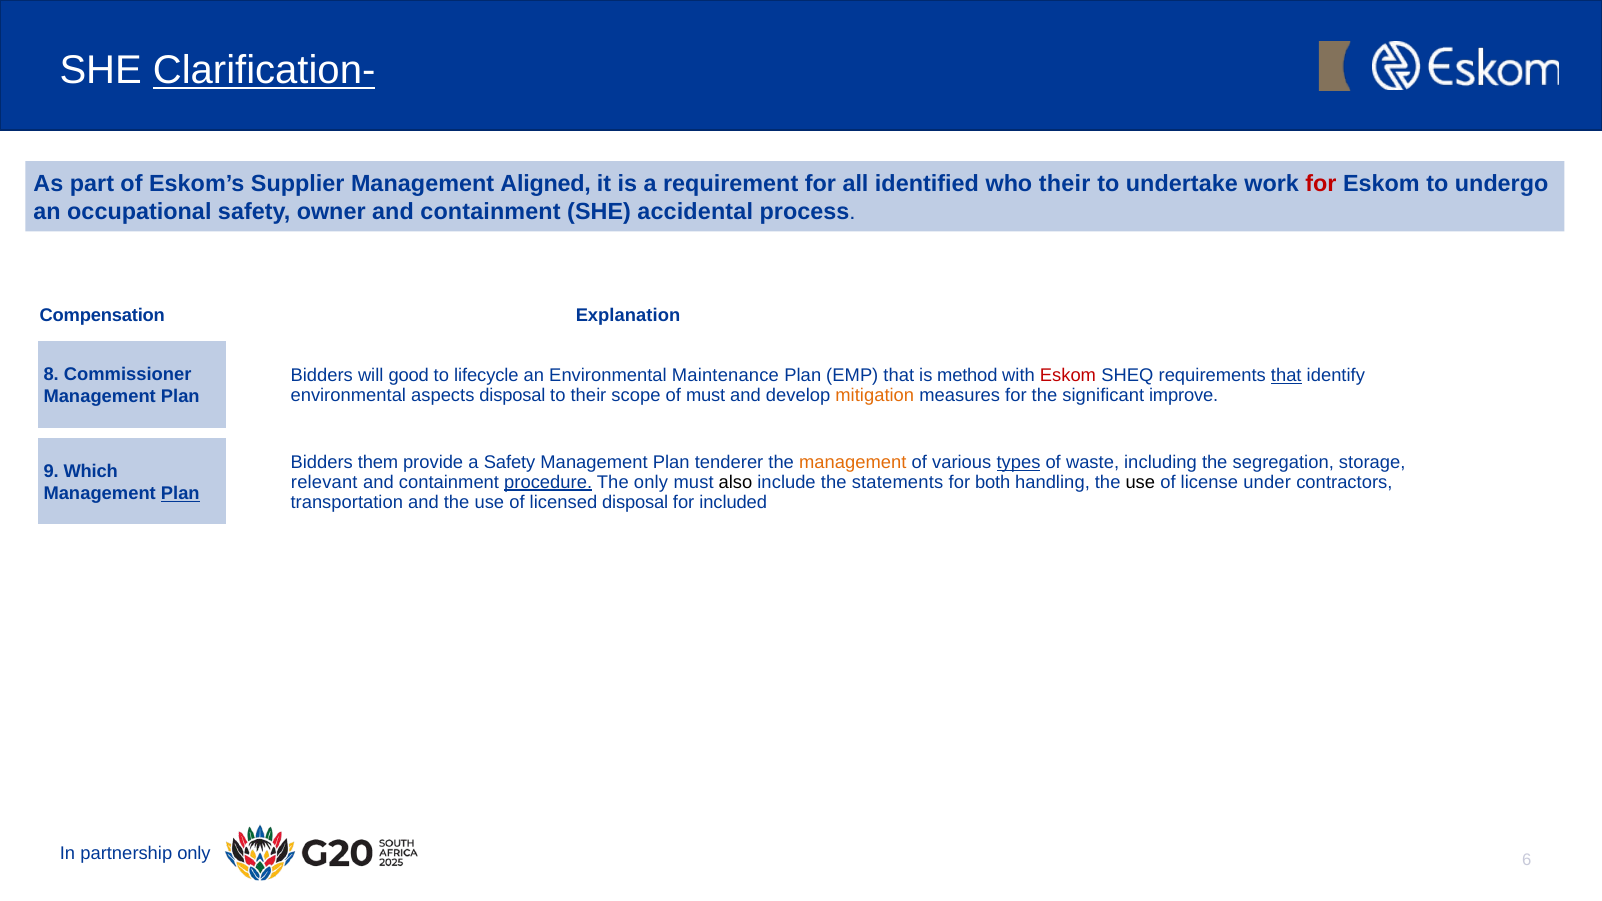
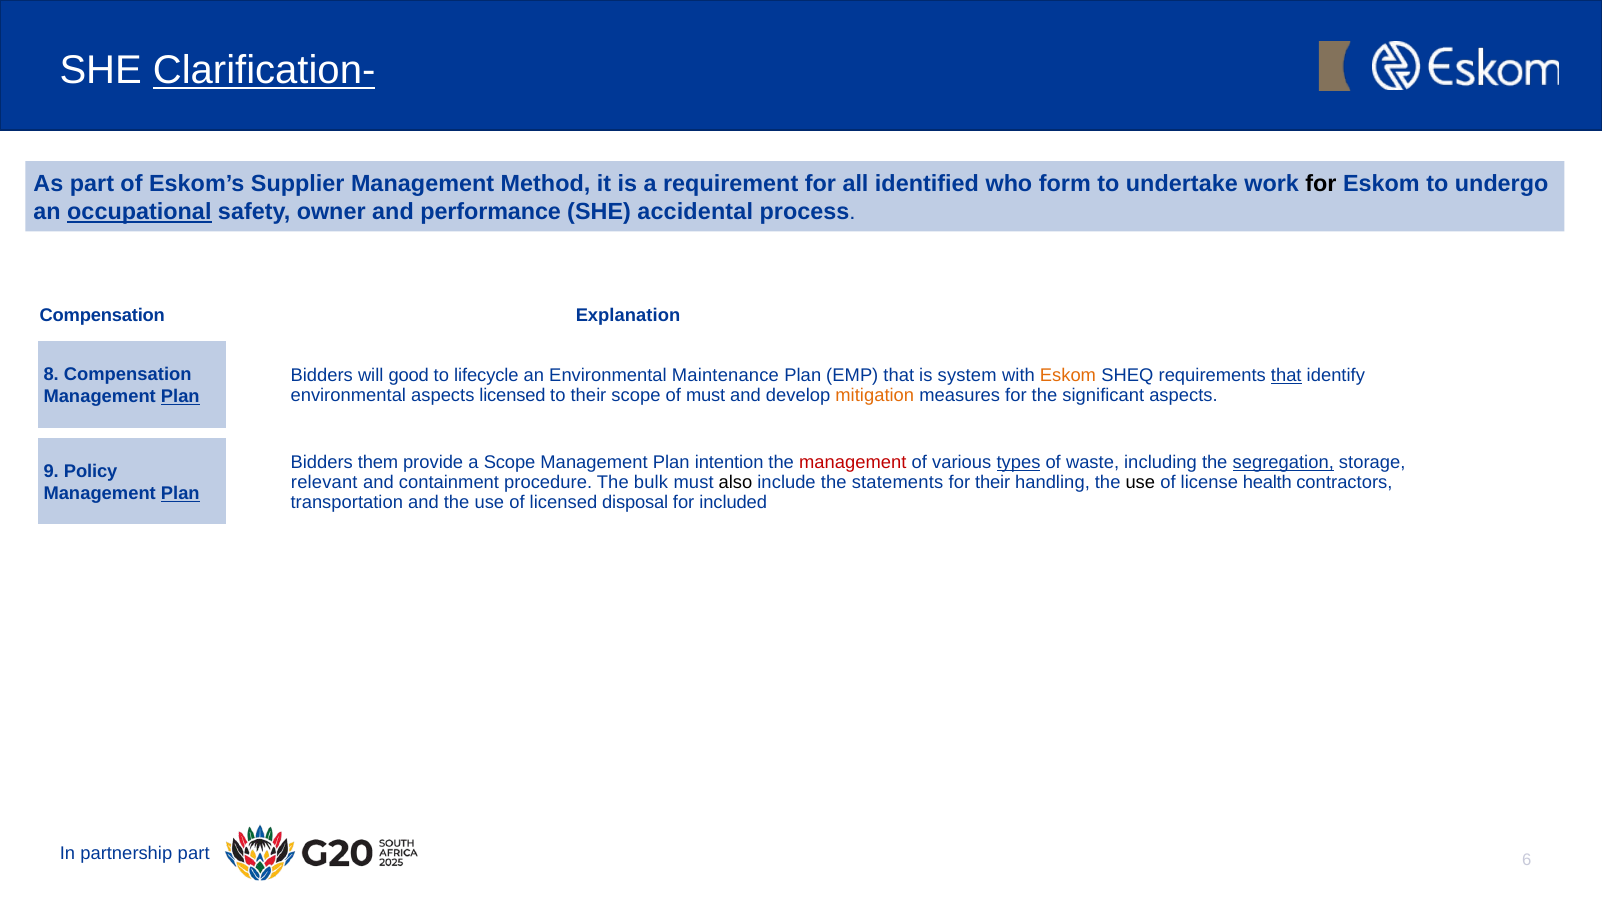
Aligned: Aligned -> Method (545, 184)
who their: their -> form (1065, 184)
for colour: red -> black (1321, 184)
occupational underline: none -> present (139, 212)
containment: containment -> performance (491, 212)
8 Commissioner: Commissioner -> Compensation (128, 375)
method: method -> system (967, 376)
Eskom colour: red -> orange (1068, 376)
aspects disposal: disposal -> licensed (512, 396)
significant improve: improve -> aspects (1183, 396)
Plan underline: none -> present (180, 397)
a Safety: Safety -> Scope (510, 462)
tenderer: tenderer -> intention (729, 462)
management colour: orange -> red (853, 462)
segregation underline: none -> present (1283, 462)
Which: Which -> Policy (91, 471)
procedure underline: present -> none (548, 482)
The only: only -> bulk (651, 482)
for both: both -> their (993, 482)
under: under -> health (1267, 482)
only: only -> part (194, 853)
